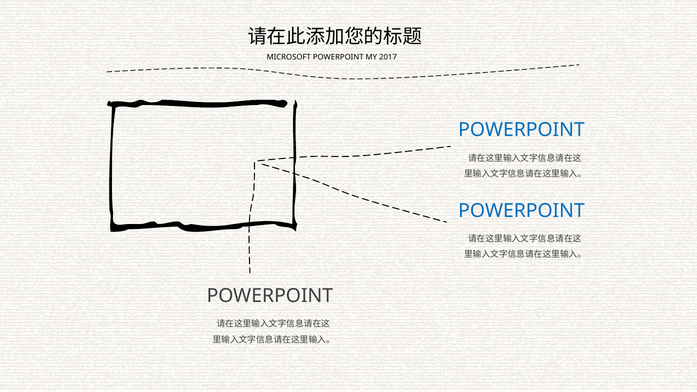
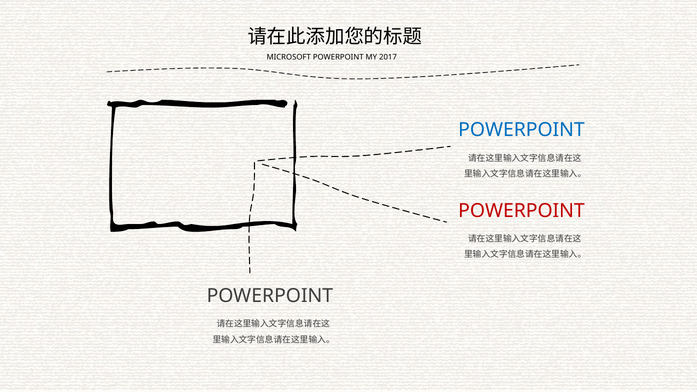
POWERPOINT colour: blue -> red (521, 211)
